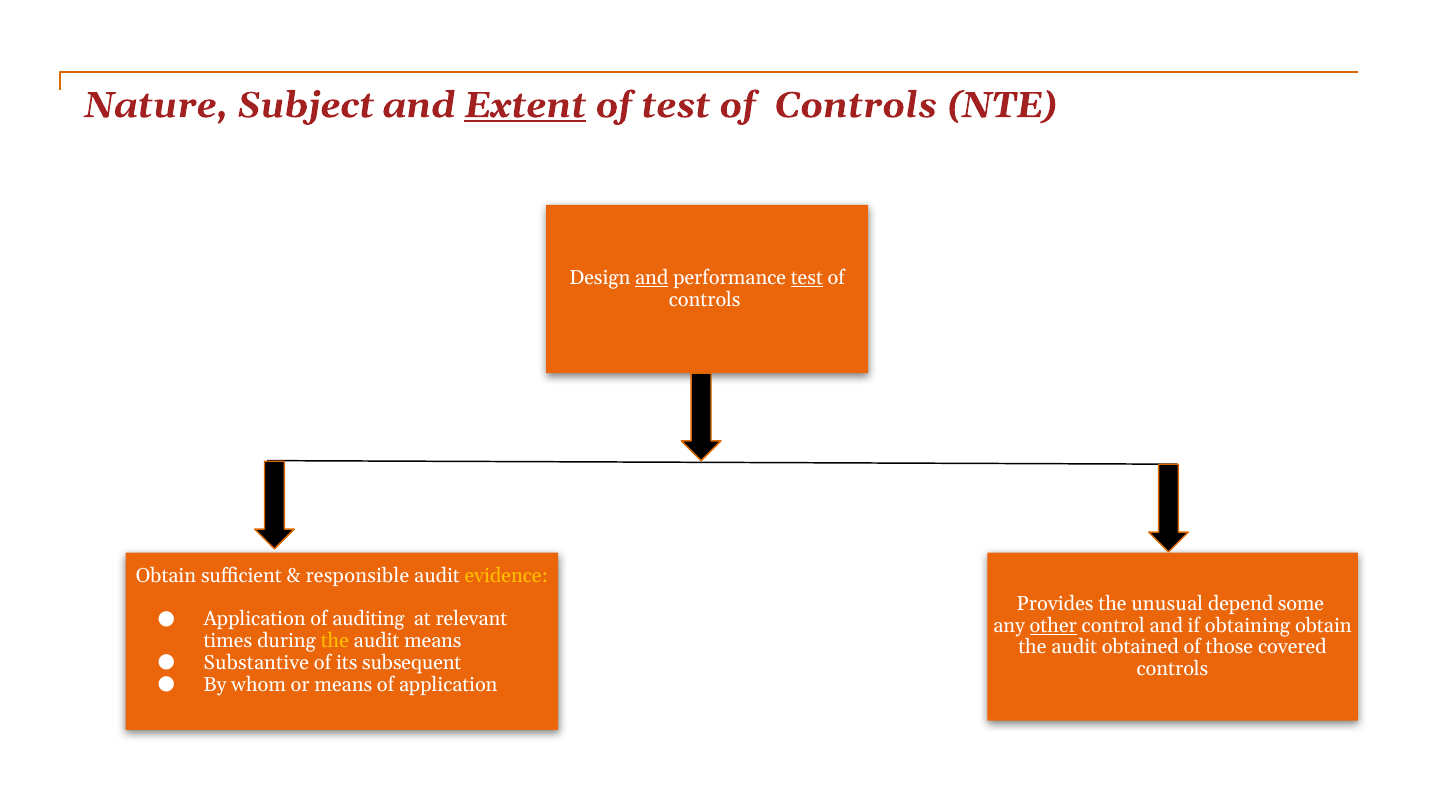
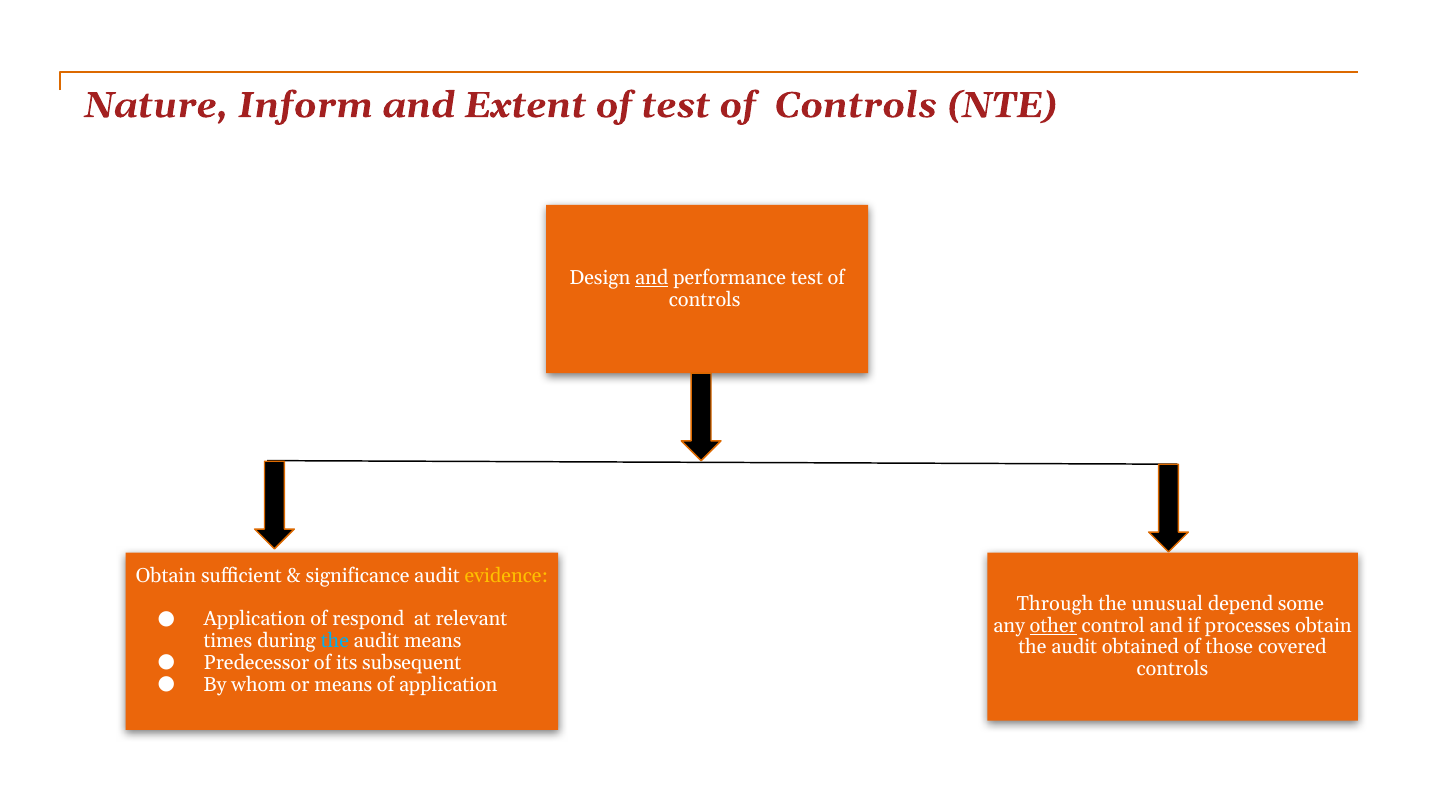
Subject: Subject -> Inform (305, 105)
Extent underline: present -> none (525, 105)
test underline: present -> none (807, 278)
responsible: responsible -> significance (358, 576)
Provides: Provides -> Through (1055, 604)
auditing: auditing -> respond (368, 619)
obtaining: obtaining -> processes (1248, 626)
the colour: yellow -> light blue (335, 641)
Substantive: Substantive -> Predecessor (256, 663)
